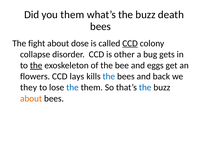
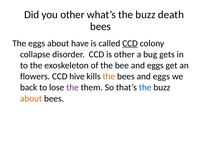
you them: them -> other (72, 15)
The fight: fight -> eggs (37, 43)
dose: dose -> have (80, 43)
the underline: present -> none (36, 65)
lays: lays -> hive (77, 76)
the colour: blue -> orange (109, 76)
bees and back: back -> eggs (161, 76)
they: they -> back (29, 87)
the colour: blue -> purple (72, 87)
